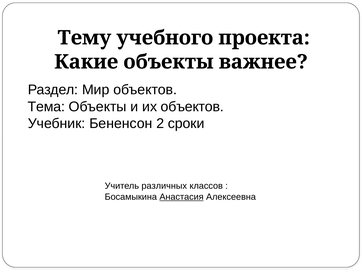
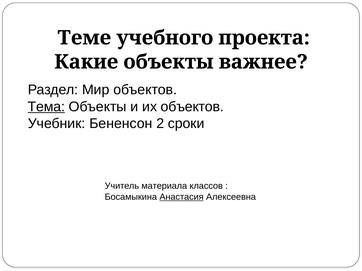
Тему: Тему -> Теме (84, 38)
Тема underline: none -> present (46, 107)
различных: различных -> материала (164, 186)
